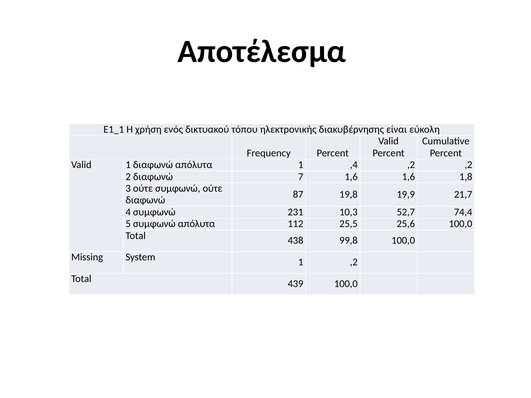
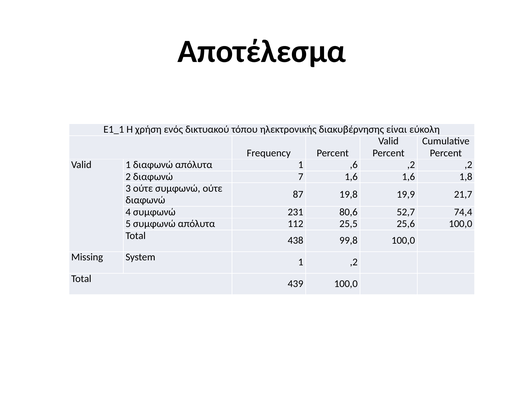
,4: ,4 -> ,6 (354, 165)
10,3: 10,3 -> 80,6 (348, 212)
